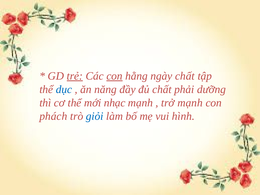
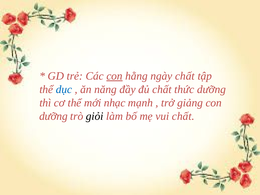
trẻ underline: present -> none (75, 76)
phải: phải -> thức (184, 89)
trở mạnh: mạnh -> giảng (190, 103)
phách: phách -> dưỡng (53, 116)
giỏi colour: blue -> black (95, 116)
vui hình: hình -> chất (183, 116)
